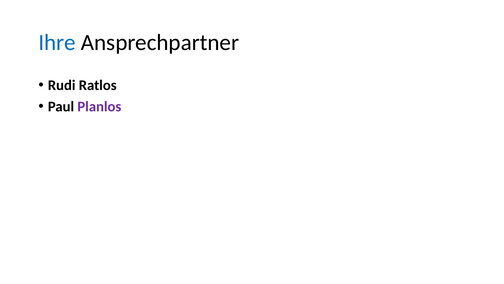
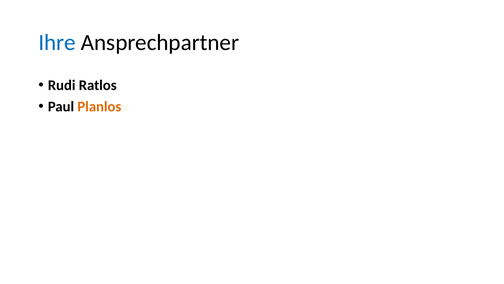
Planlos colour: purple -> orange (99, 106)
